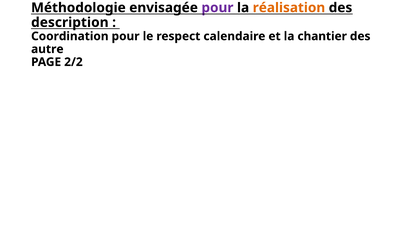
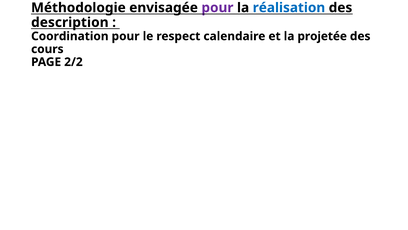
réalisation colour: orange -> blue (289, 8)
chantier: chantier -> projetée (322, 36)
autre: autre -> cours (47, 49)
